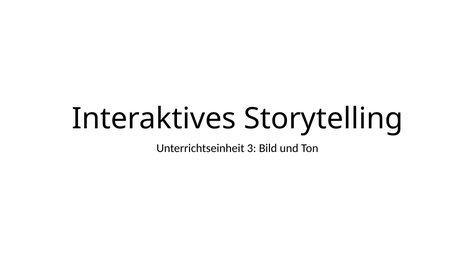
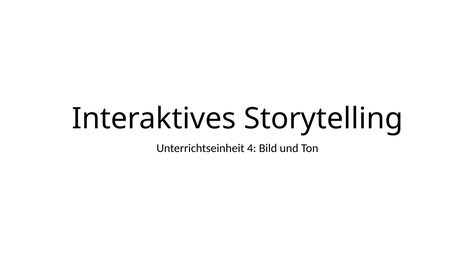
3: 3 -> 4 (252, 148)
